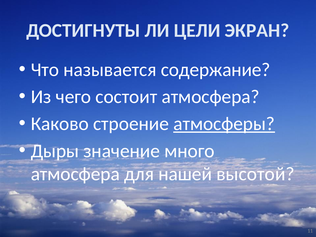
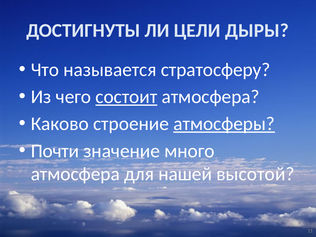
ЭКРАН: ЭКРАН -> ДЫРЫ (257, 31)
содержание: содержание -> стратосферу (216, 70)
состоит underline: none -> present (126, 97)
Дыры: Дыры -> Почти (55, 151)
